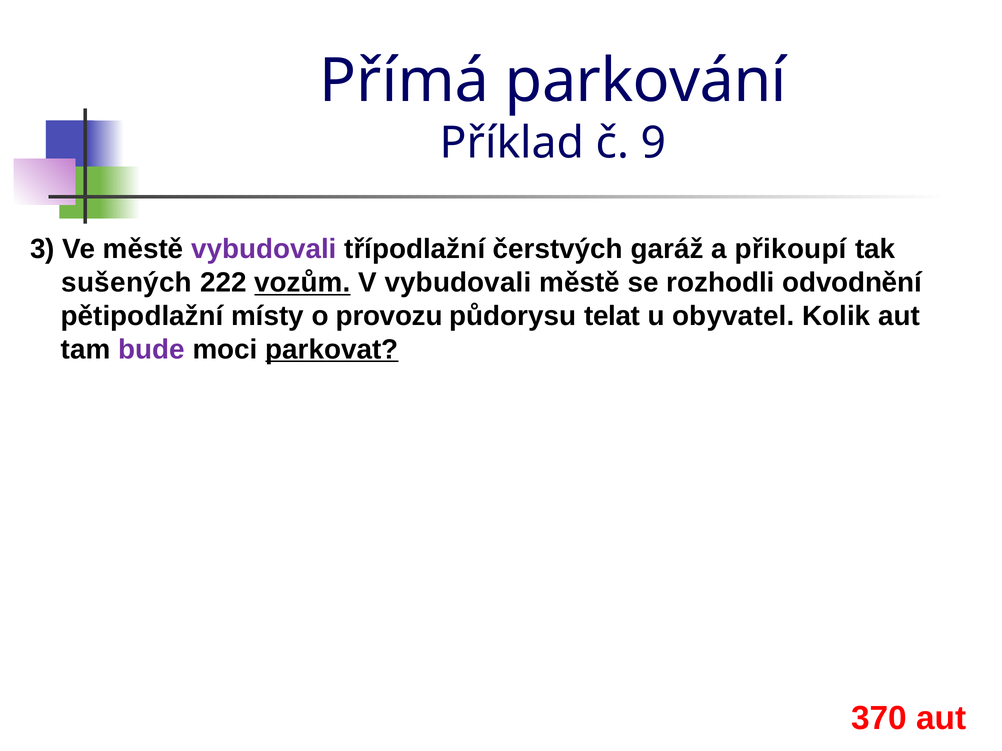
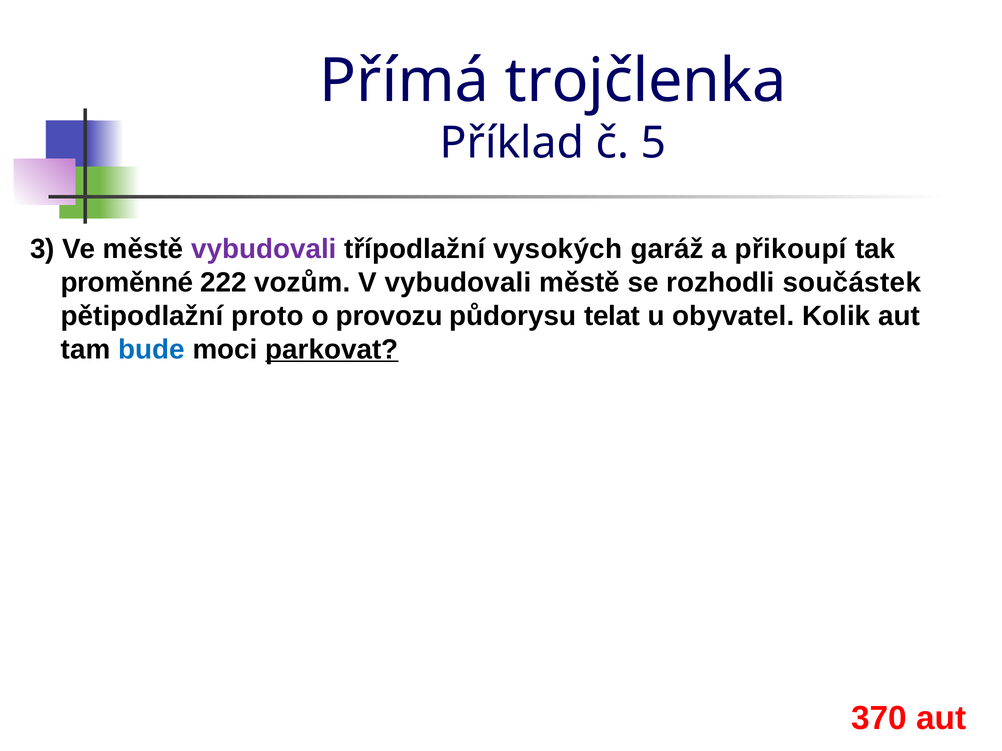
parkování: parkování -> trojčlenka (646, 81)
9: 9 -> 5 (653, 143)
čerstvých: čerstvých -> vysokých (558, 249)
sušených: sušených -> proměnné (127, 283)
vozům underline: present -> none (302, 283)
odvodnění: odvodnění -> součástek (852, 283)
místy: místy -> proto (267, 316)
bude colour: purple -> blue (152, 350)
